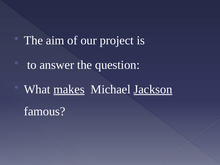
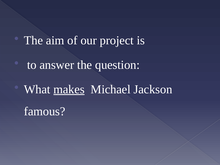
Jackson underline: present -> none (153, 89)
